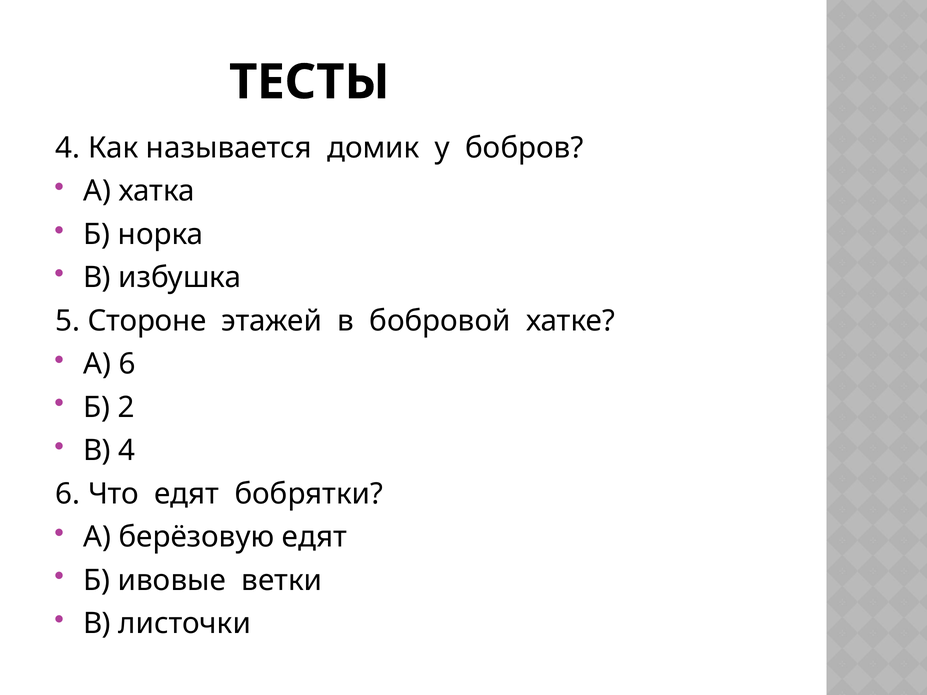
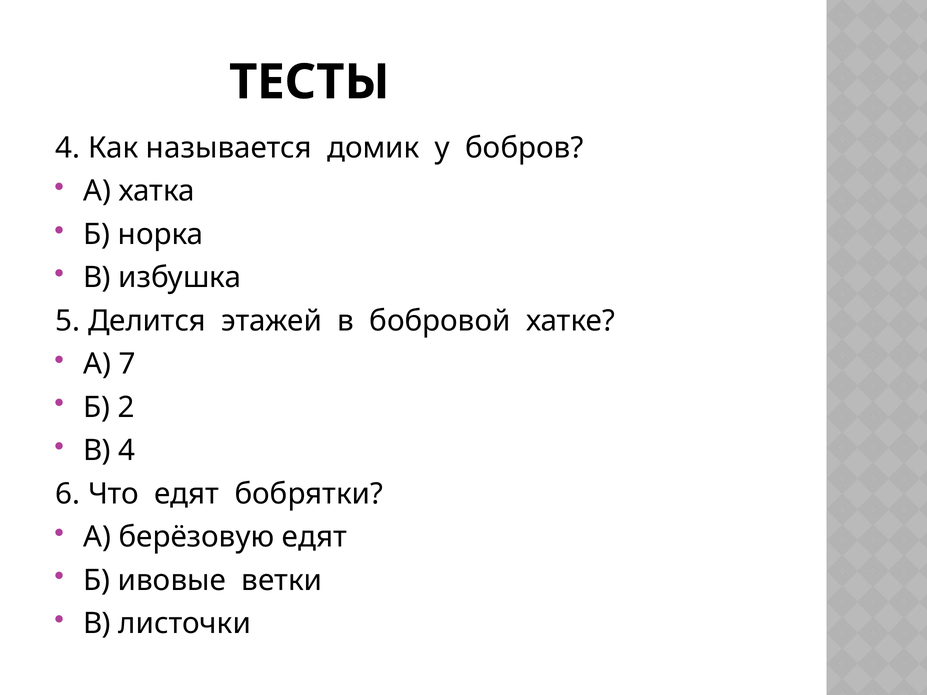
Стороне: Стороне -> Делится (147, 321)
А 6: 6 -> 7 (127, 364)
